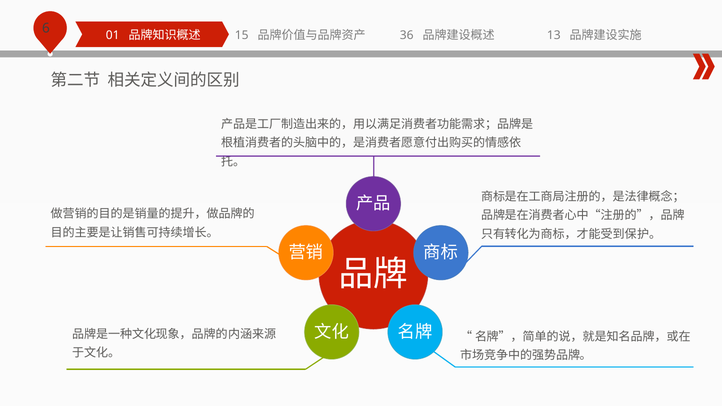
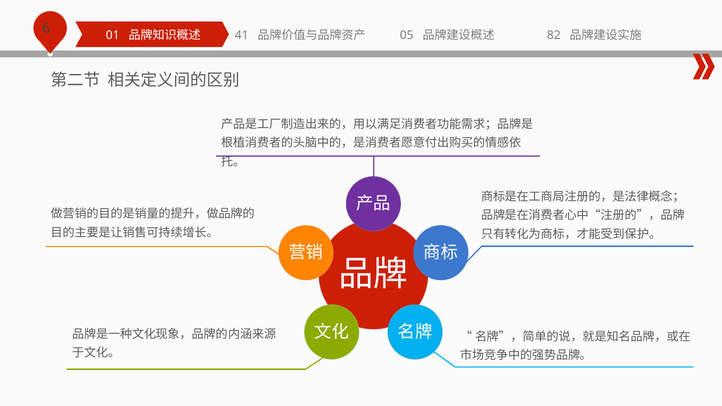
13: 13 -> 82 (554, 35)
15: 15 -> 41 (242, 35)
36: 36 -> 05 (407, 35)
